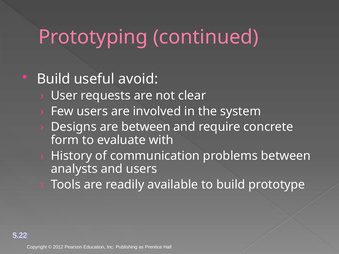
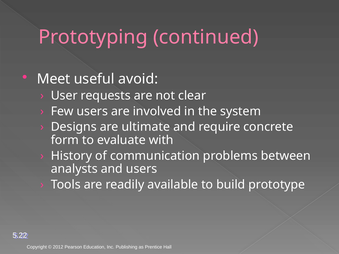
Build: Build -> Meet (54, 79)
are between: between -> ultimate (146, 127)
